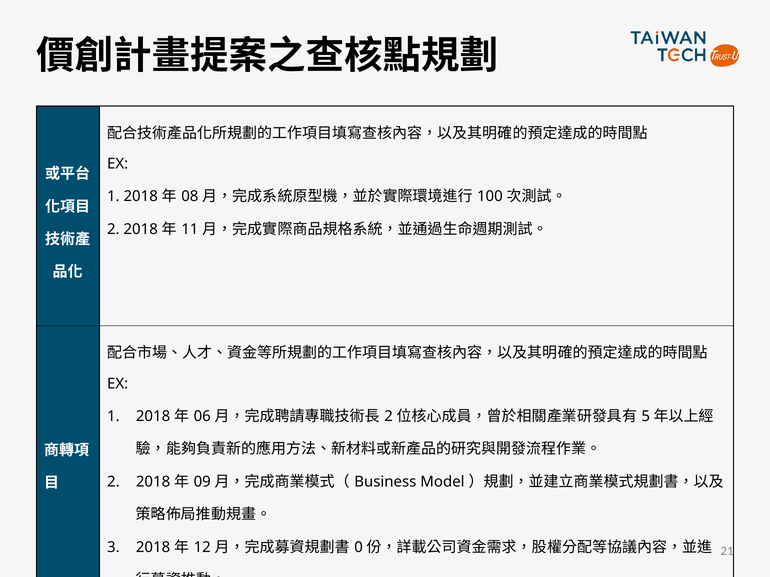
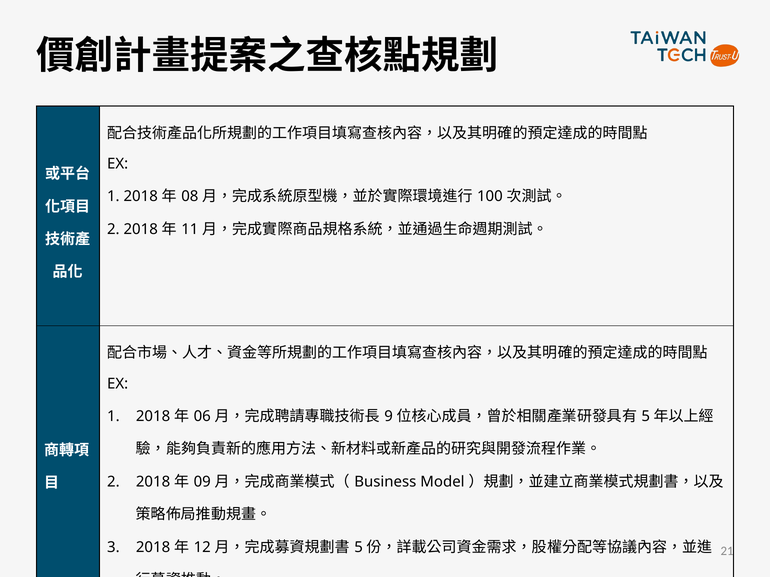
2: 2 -> 9 (389, 417)
0: 0 -> 5 (359, 548)
